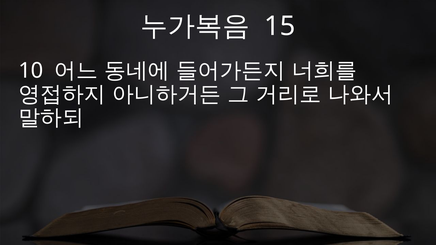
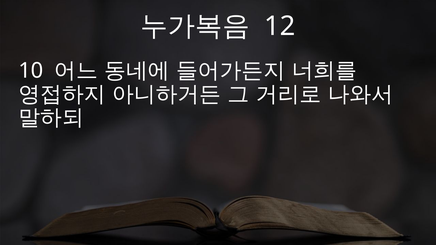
15: 15 -> 12 (280, 26)
